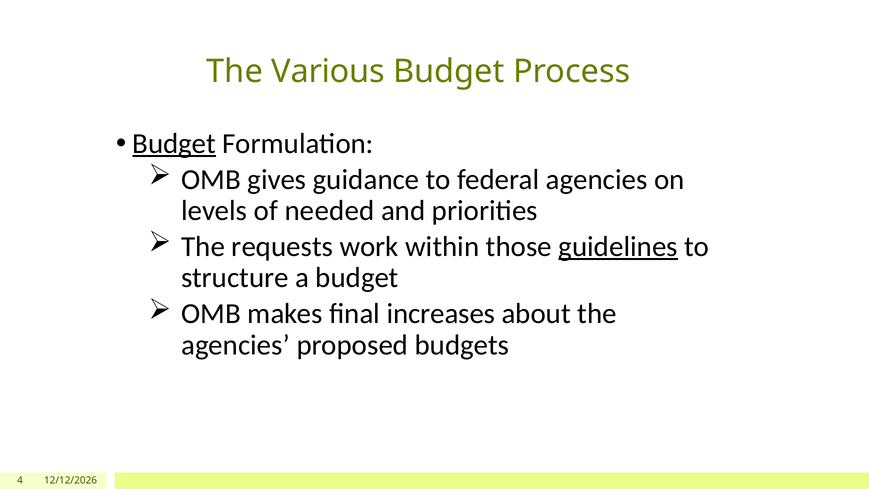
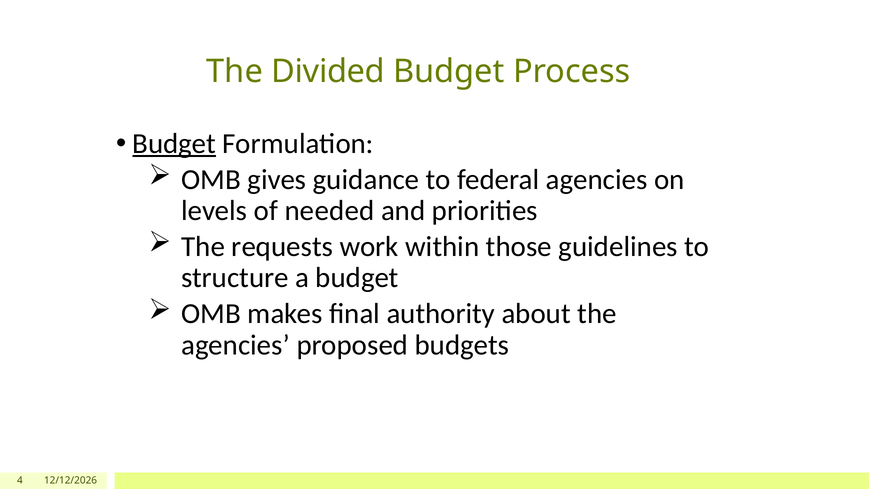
Various: Various -> Divided (328, 72)
guidelines underline: present -> none (618, 246)
increases: increases -> authority (441, 314)
